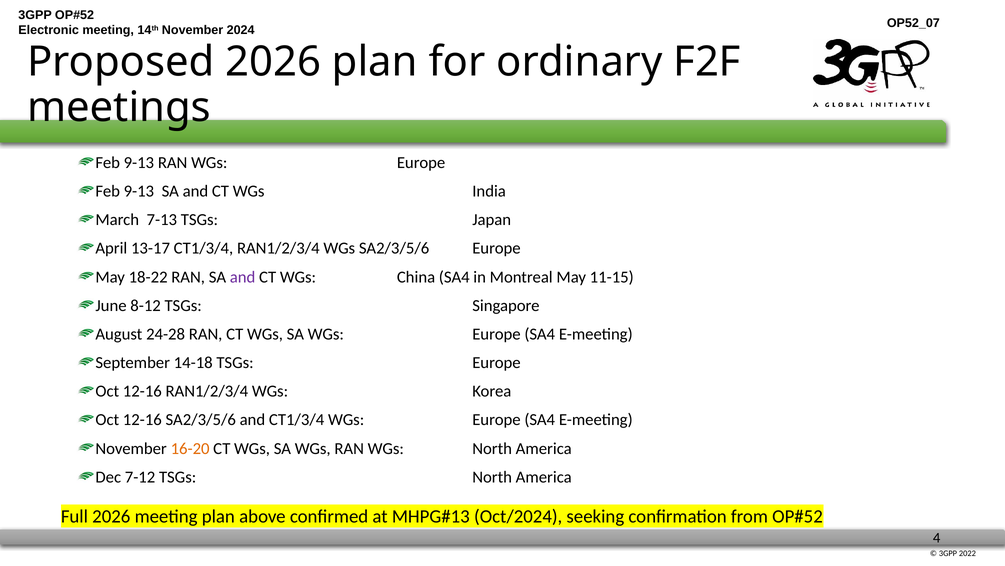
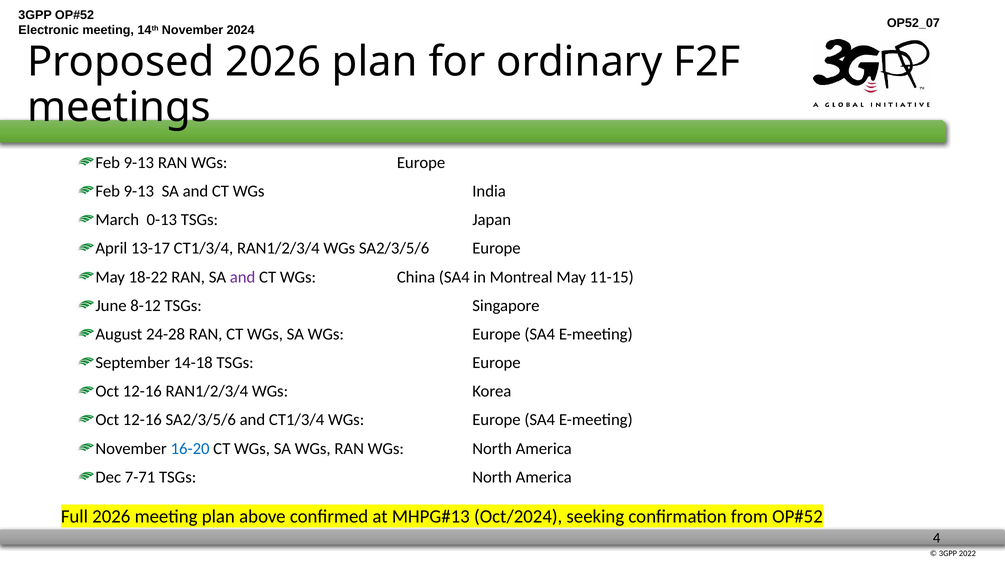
7-13: 7-13 -> 0-13 (162, 220)
16-20 colour: orange -> blue (190, 448)
7-12: 7-12 -> 7-71 (140, 476)
